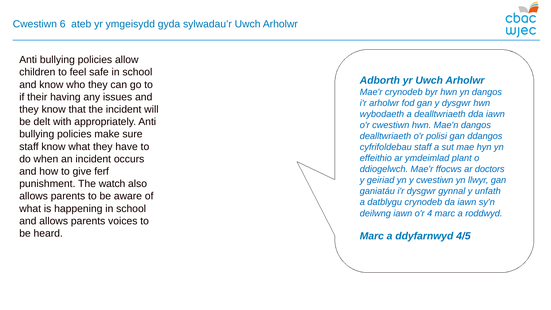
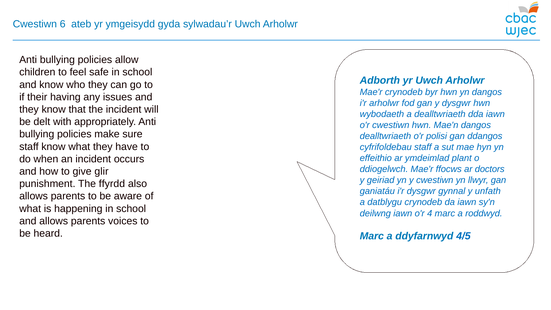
ferf: ferf -> glir (102, 171)
watch: watch -> ffyrdd (112, 184)
